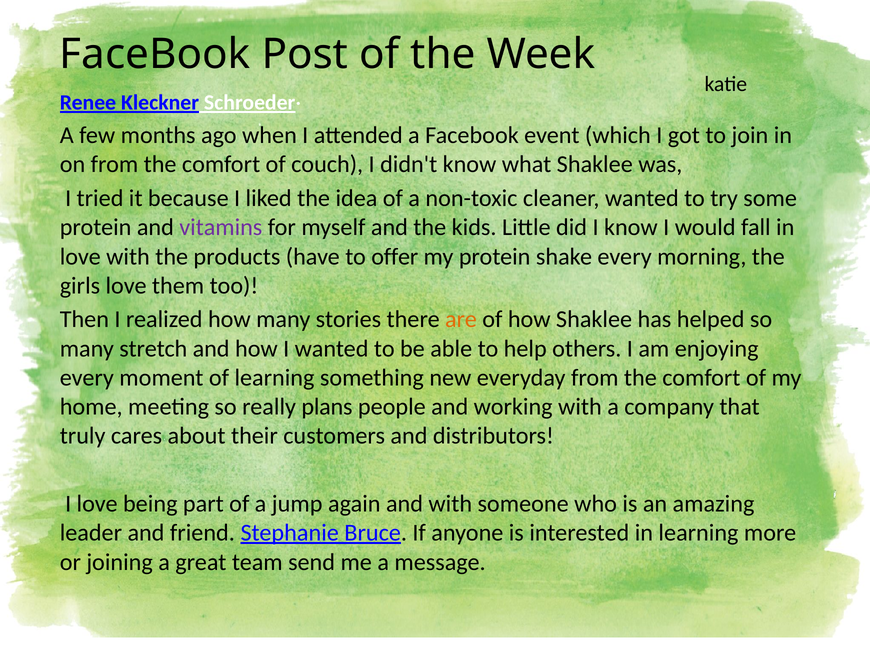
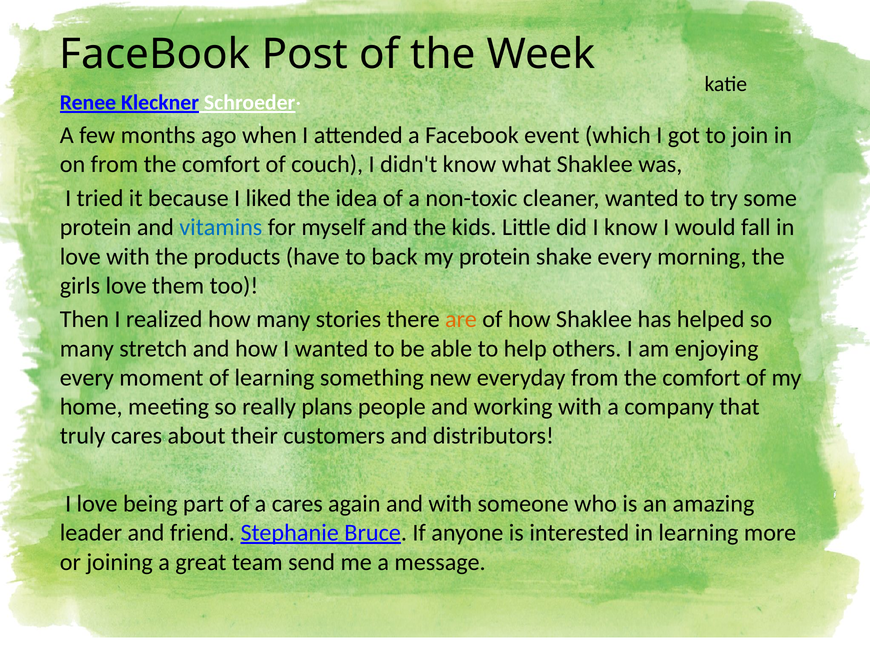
vitamins colour: purple -> blue (221, 227)
offer: offer -> back (395, 256)
a jump: jump -> cares (297, 503)
